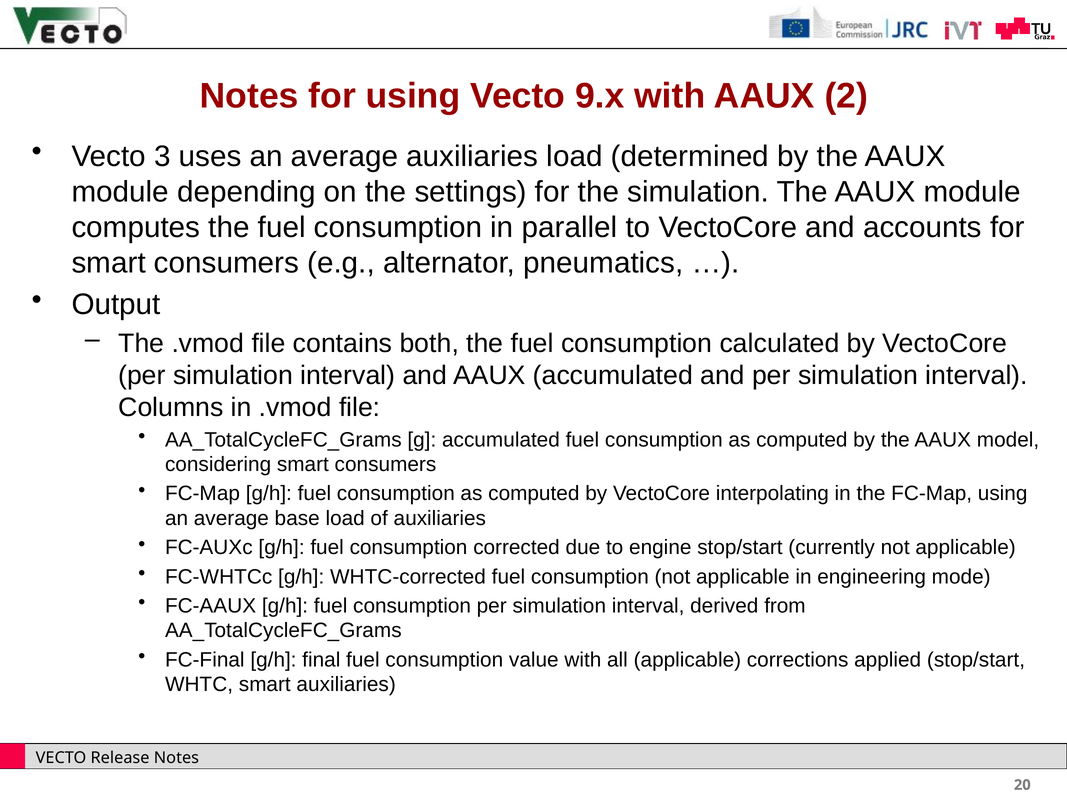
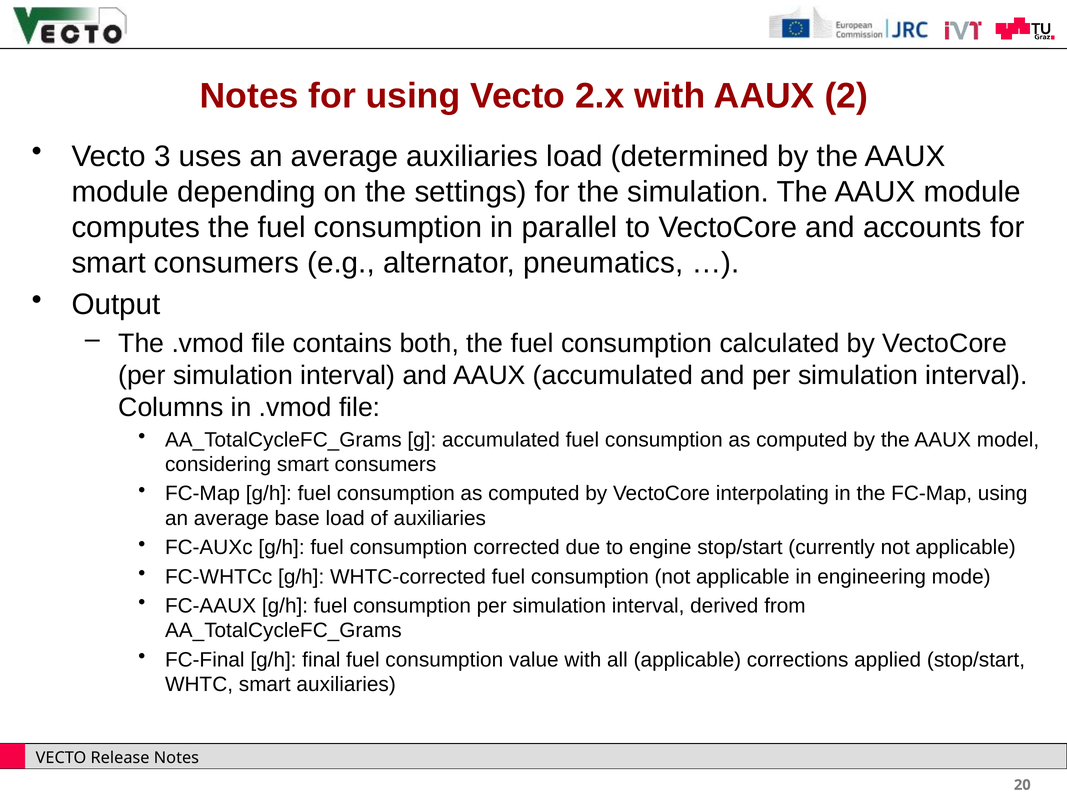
9.x: 9.x -> 2.x (600, 96)
